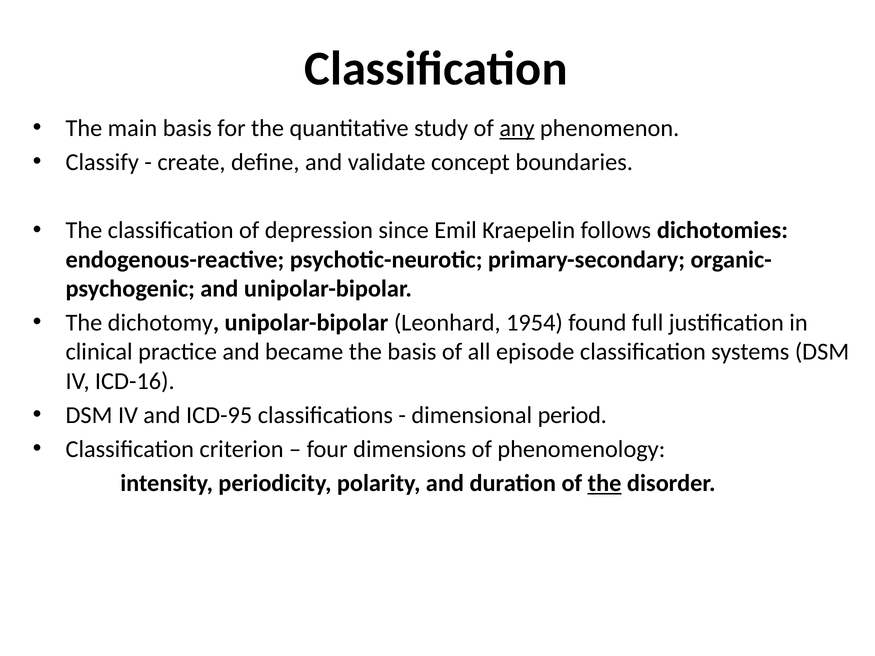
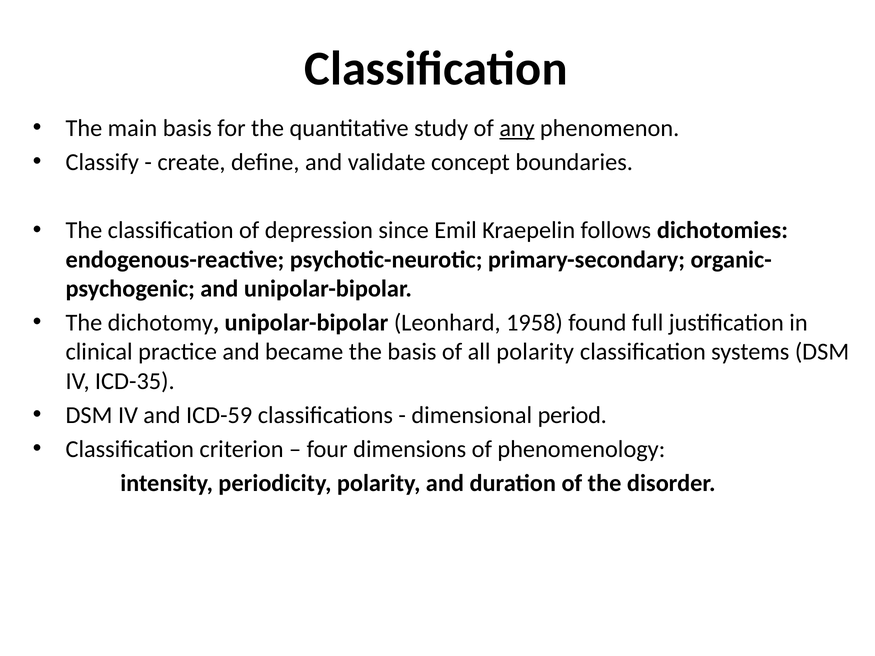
1954: 1954 -> 1958 (534, 323)
all episode: episode -> polarity (535, 352)
ICD-16: ICD-16 -> ICD-35 (135, 381)
ICD-95: ICD-95 -> ICD-59 (219, 415)
the underline: present -> none (605, 483)
